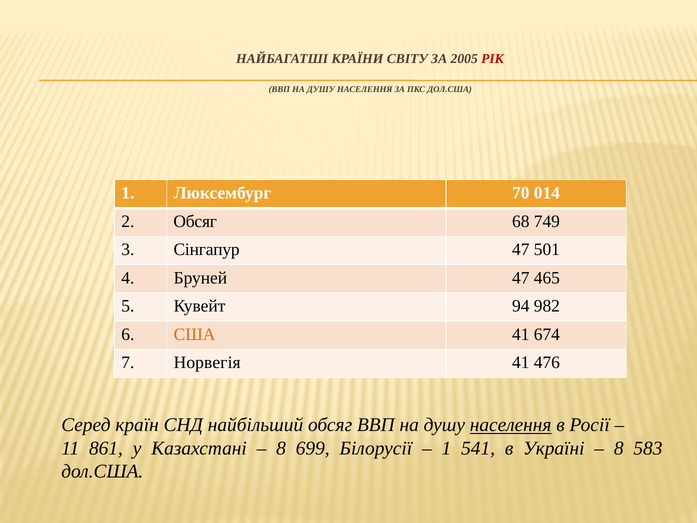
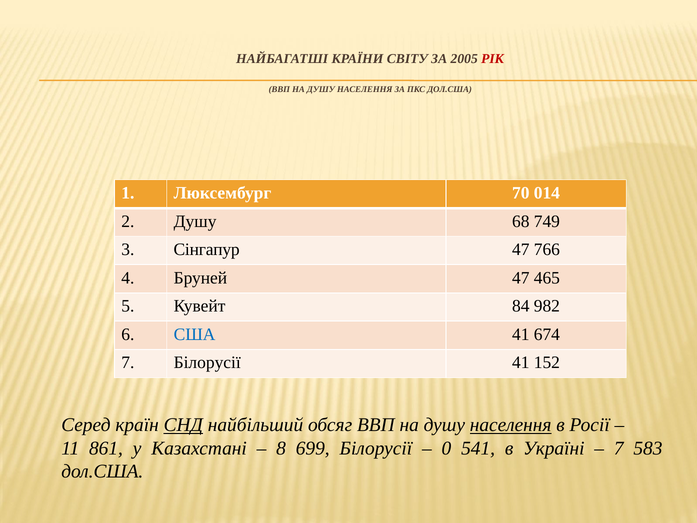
2 Обсяг: Обсяг -> Душу (195, 221)
501: 501 -> 766 (547, 250)
94: 94 -> 84 (521, 306)
США colour: orange -> blue (195, 334)
7 Норвегія: Норвегія -> Білорусії (207, 363)
476: 476 -> 152 (547, 363)
СНД underline: none -> present (183, 425)
1: 1 -> 0 (446, 448)
8: 8 -> 7 (619, 448)
